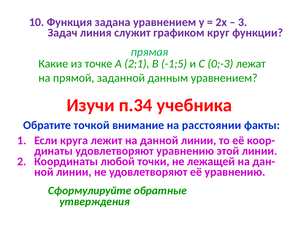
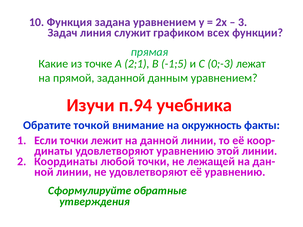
круг: круг -> всех (218, 33)
п.34: п.34 -> п.94 (136, 105)
расстоянии: расстоянии -> окружность (212, 125)
Если круга: круга -> точки (74, 141)
